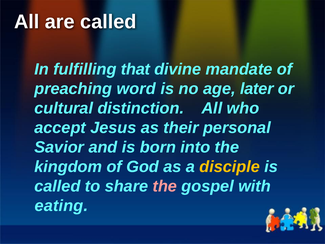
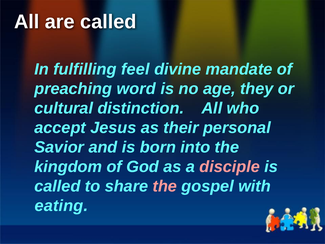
that: that -> feel (135, 69)
later: later -> they (257, 89)
disciple colour: yellow -> pink (230, 167)
